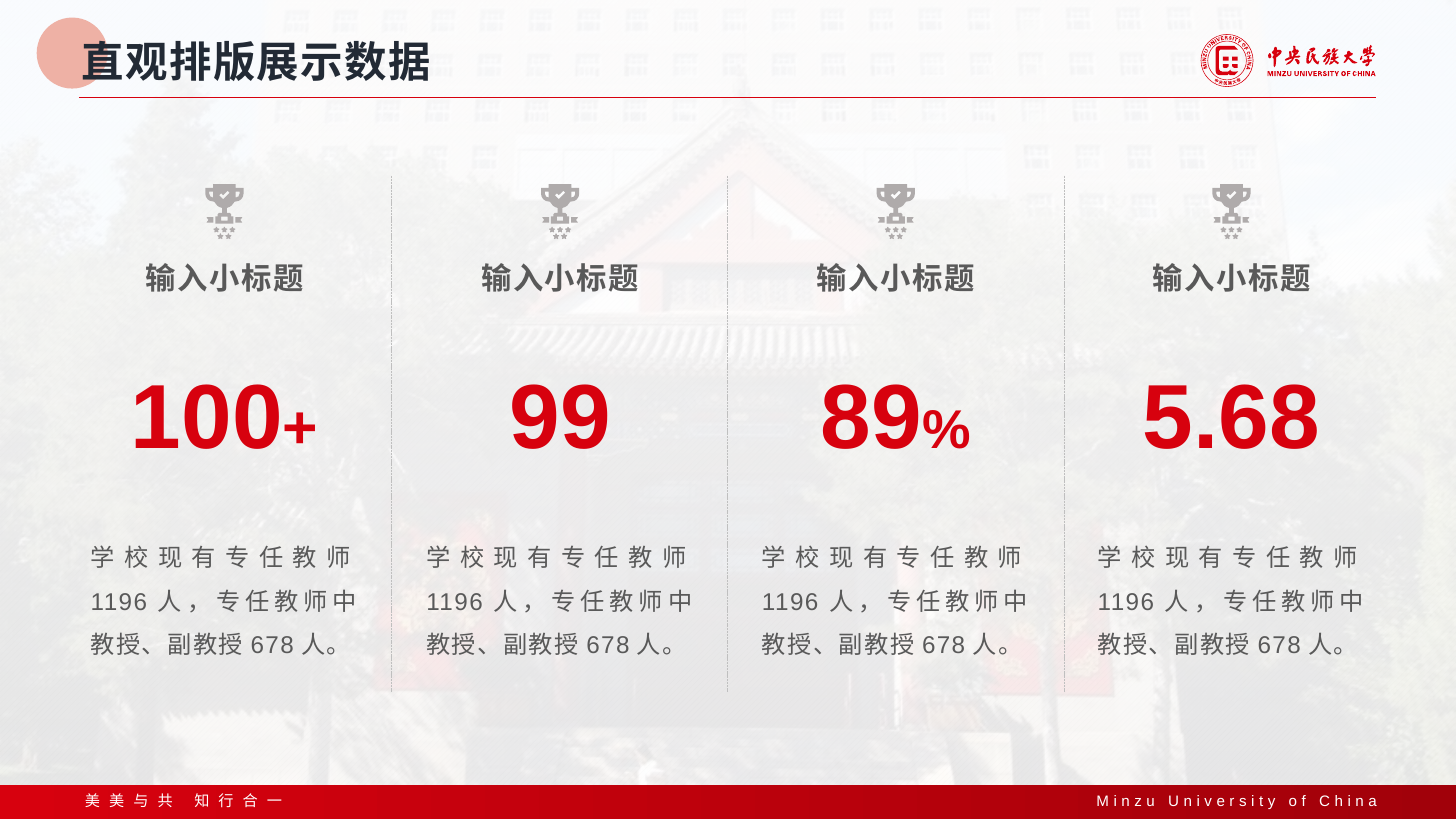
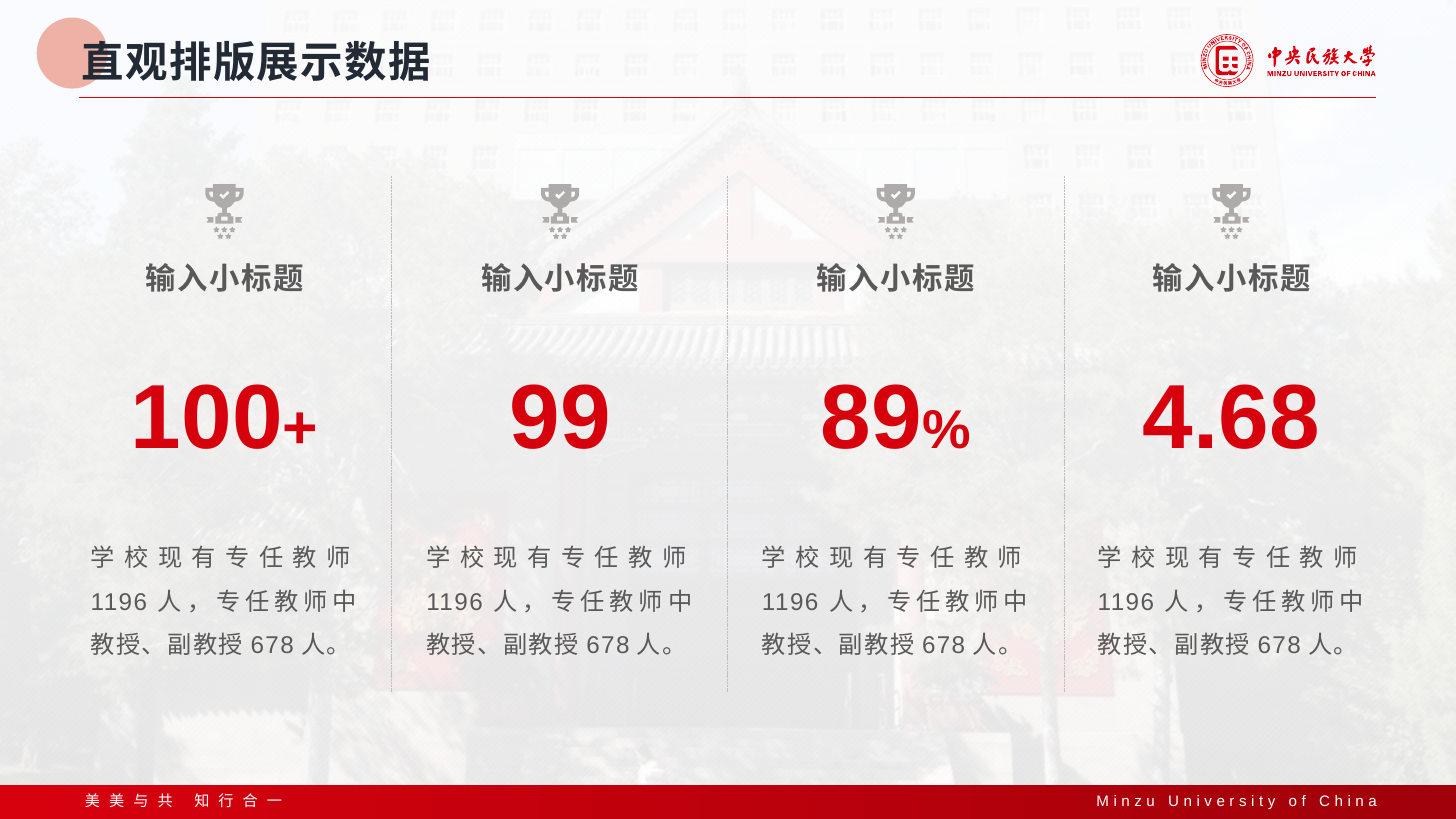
5.68: 5.68 -> 4.68 (1231, 418)
